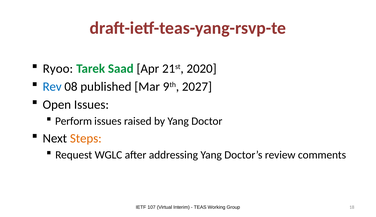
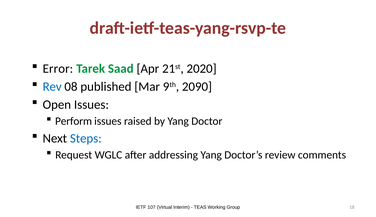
Ryoo: Ryoo -> Error (58, 69)
2027: 2027 -> 2090 (197, 87)
Steps colour: orange -> blue (86, 138)
